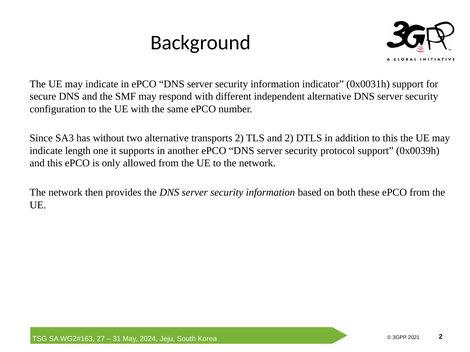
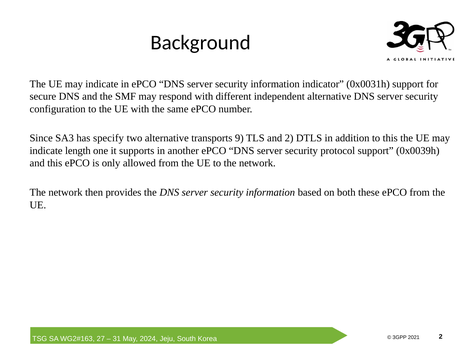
without: without -> specify (108, 138)
transports 2: 2 -> 9 (239, 138)
